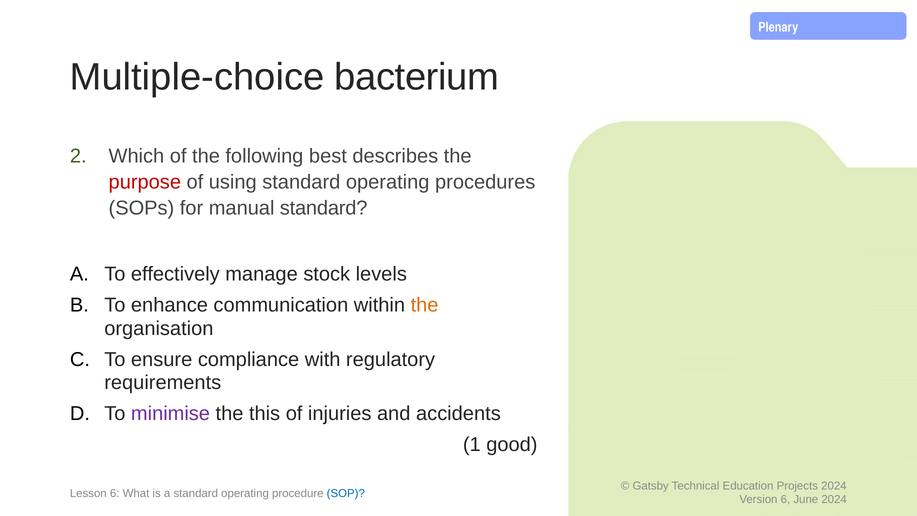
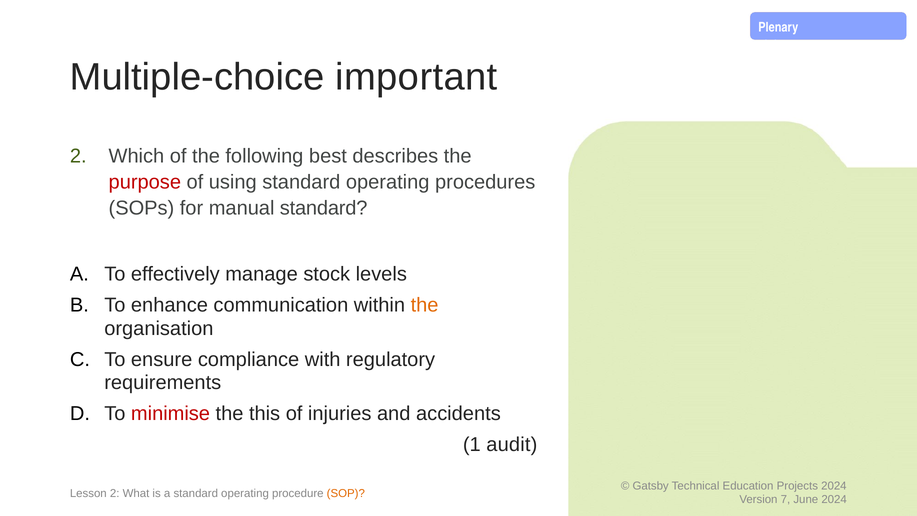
bacterium: bacterium -> important (416, 77)
minimise colour: purple -> red (171, 414)
good: good -> audit (512, 445)
Lesson 6: 6 -> 2 (115, 493)
SOP colour: blue -> orange (346, 493)
6: 6 -> 7 (785, 499)
